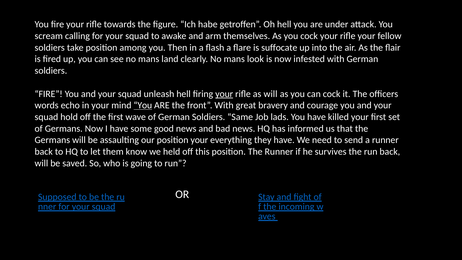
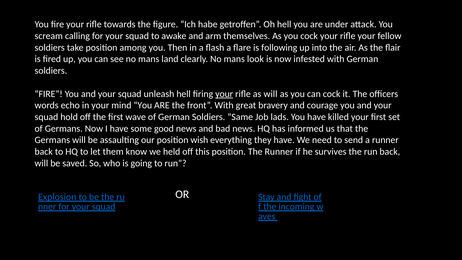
suffocate: suffocate -> following (279, 48)
You underline: present -> none (143, 105)
position your: your -> wish (199, 140)
Supposed: Supposed -> Explosion (57, 197)
